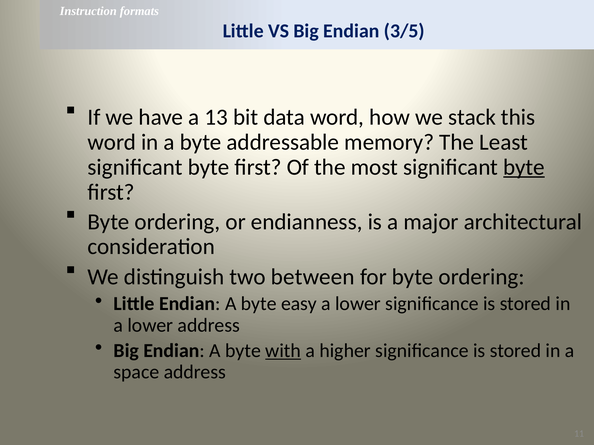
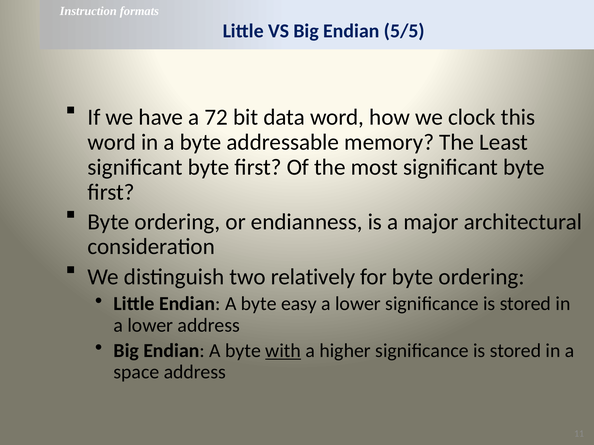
3/5: 3/5 -> 5/5 (404, 31)
13: 13 -> 72 (216, 117)
stack: stack -> clock (472, 117)
byte underline: present -> none (524, 167)
between: between -> relatively (313, 277)
